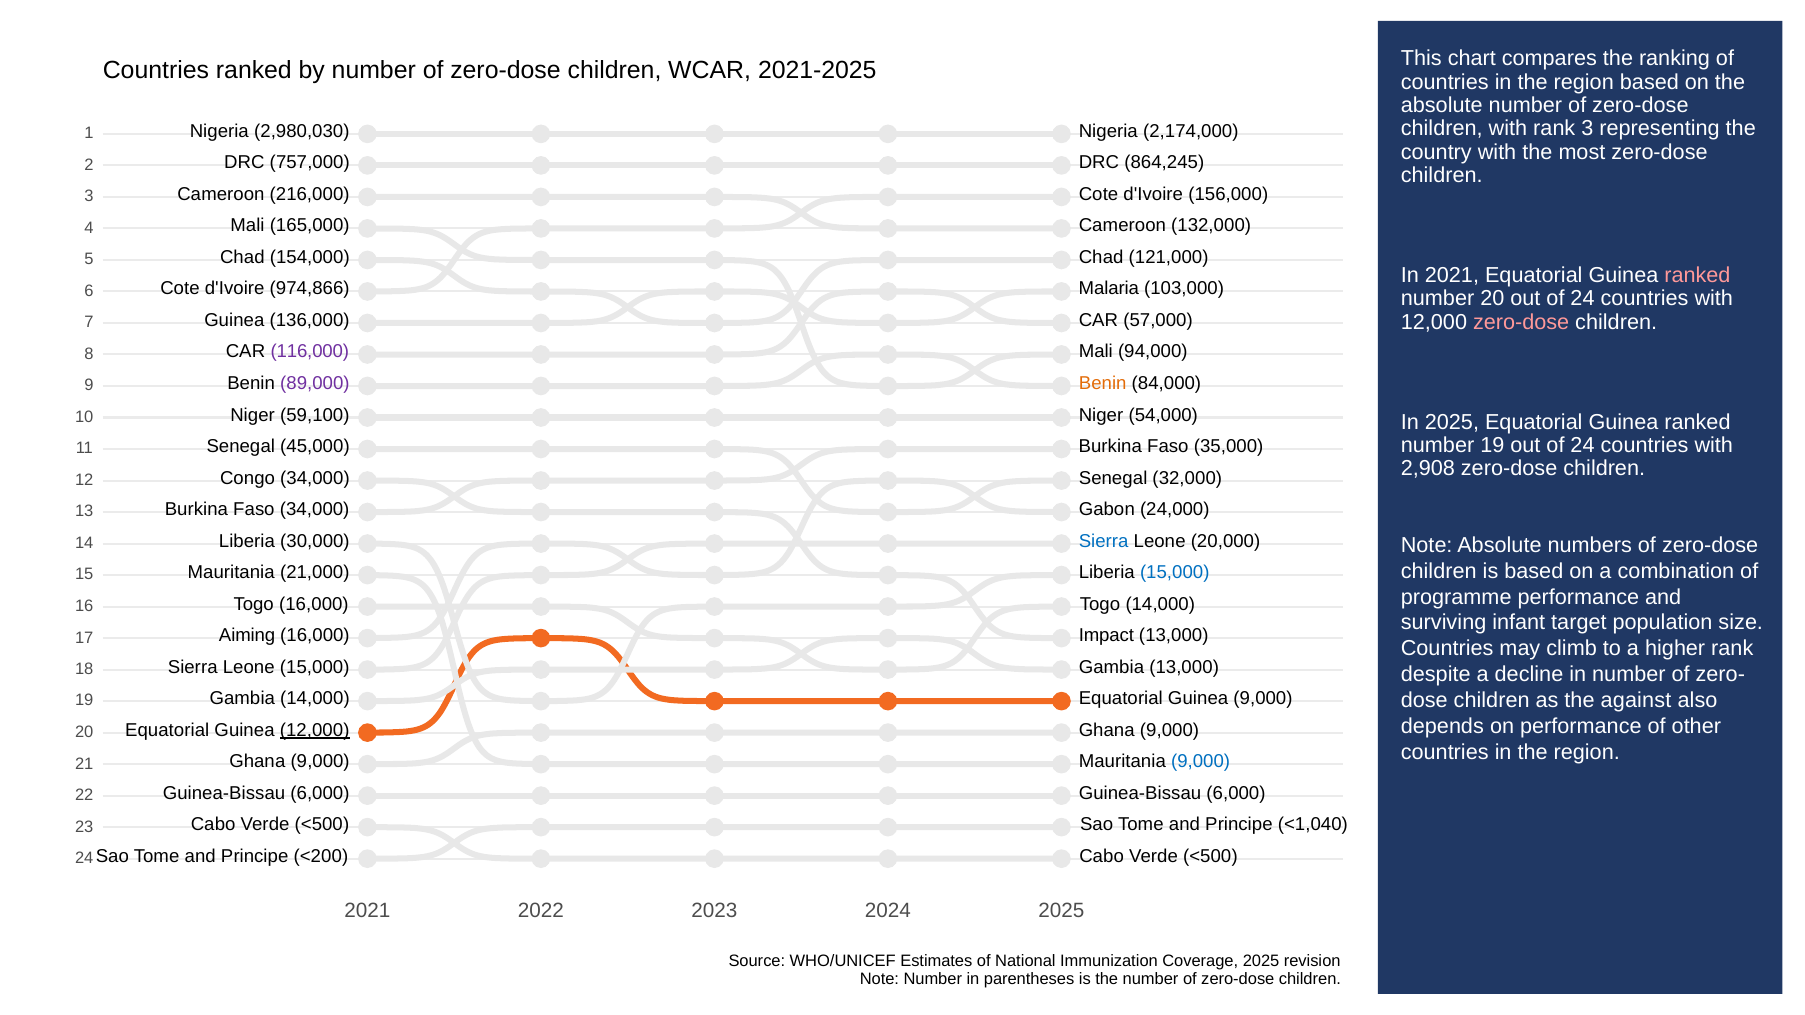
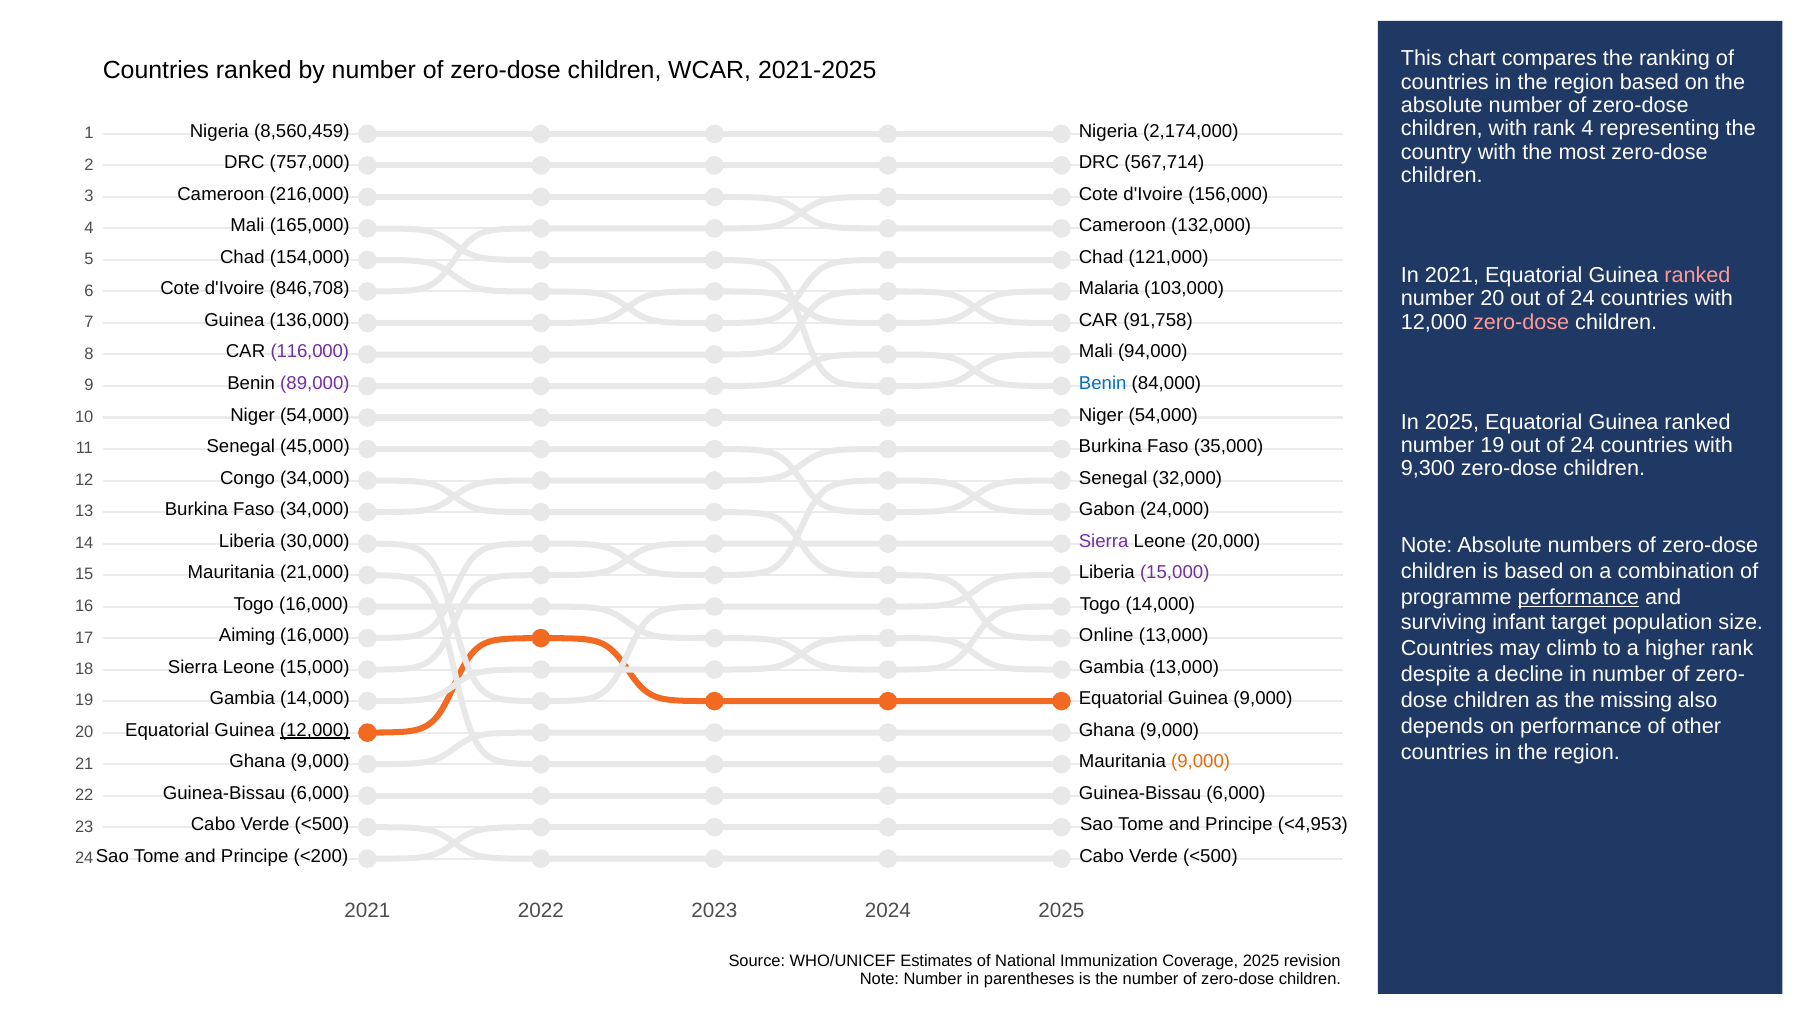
rank 3: 3 -> 4 (1587, 129)
2,980,030: 2,980,030 -> 8,560,459 (302, 131)
864,245: 864,245 -> 567,714 (1164, 163)
974,866: 974,866 -> 846,708 (310, 289)
57,000: 57,000 -> 91,758 (1158, 320)
Benin colour: orange -> blue (1103, 384)
59,100: 59,100 -> 54,000 (315, 415)
2,908: 2,908 -> 9,300 (1428, 469)
Sierra colour: blue -> purple (1104, 541)
15,000 colour: blue -> purple (1175, 573)
performance underline: none -> present (1578, 597)
Impact: Impact -> Online (1106, 636)
against: against -> missing (1636, 701)
9,000 colour: blue -> orange (1201, 762)
<1,040: <1,040 -> <4,953 (1313, 825)
